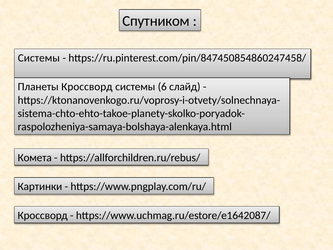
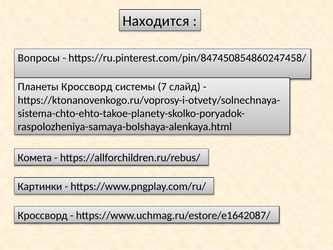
Спутником: Спутником -> Находится (156, 21)
Системы: Системы -> Вопросы (39, 58)
6: 6 -> 7 (162, 87)
